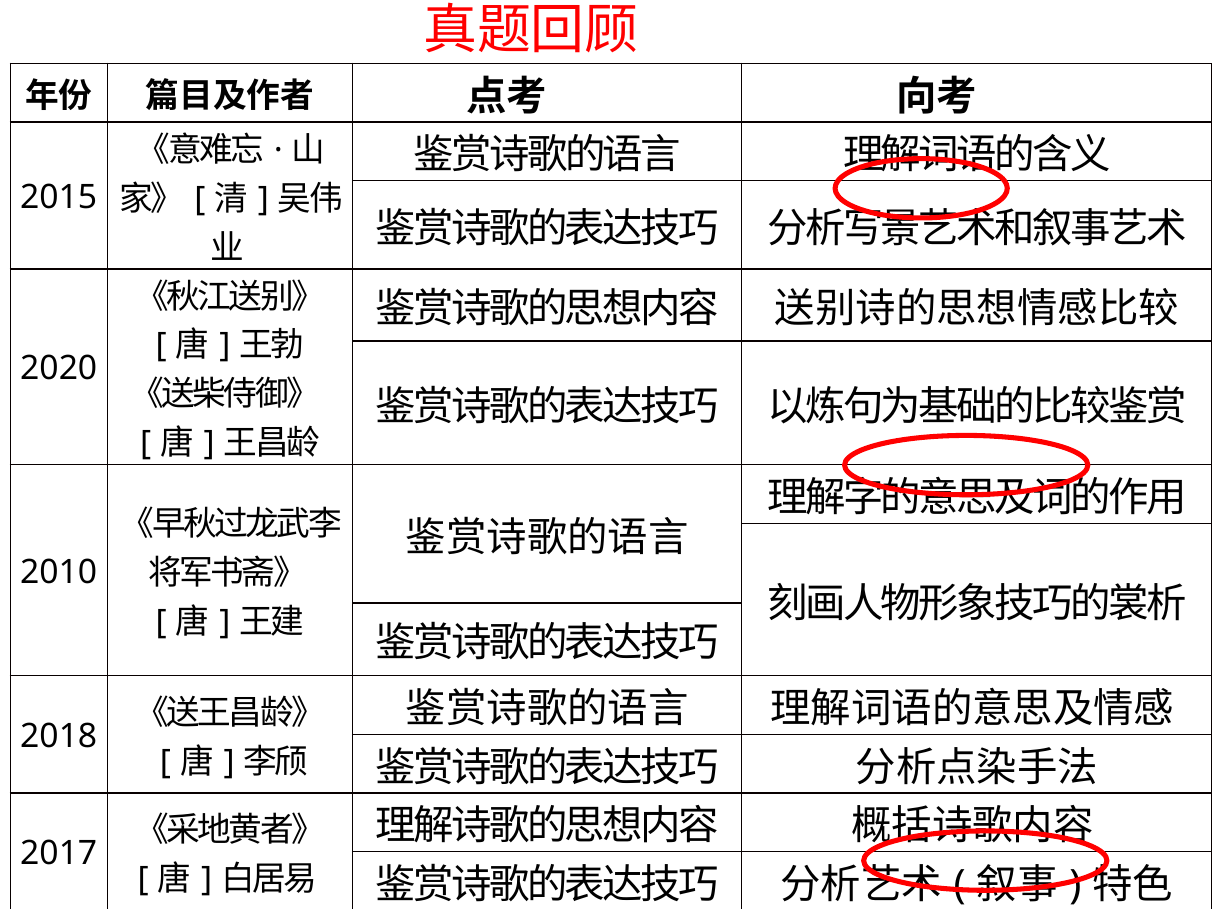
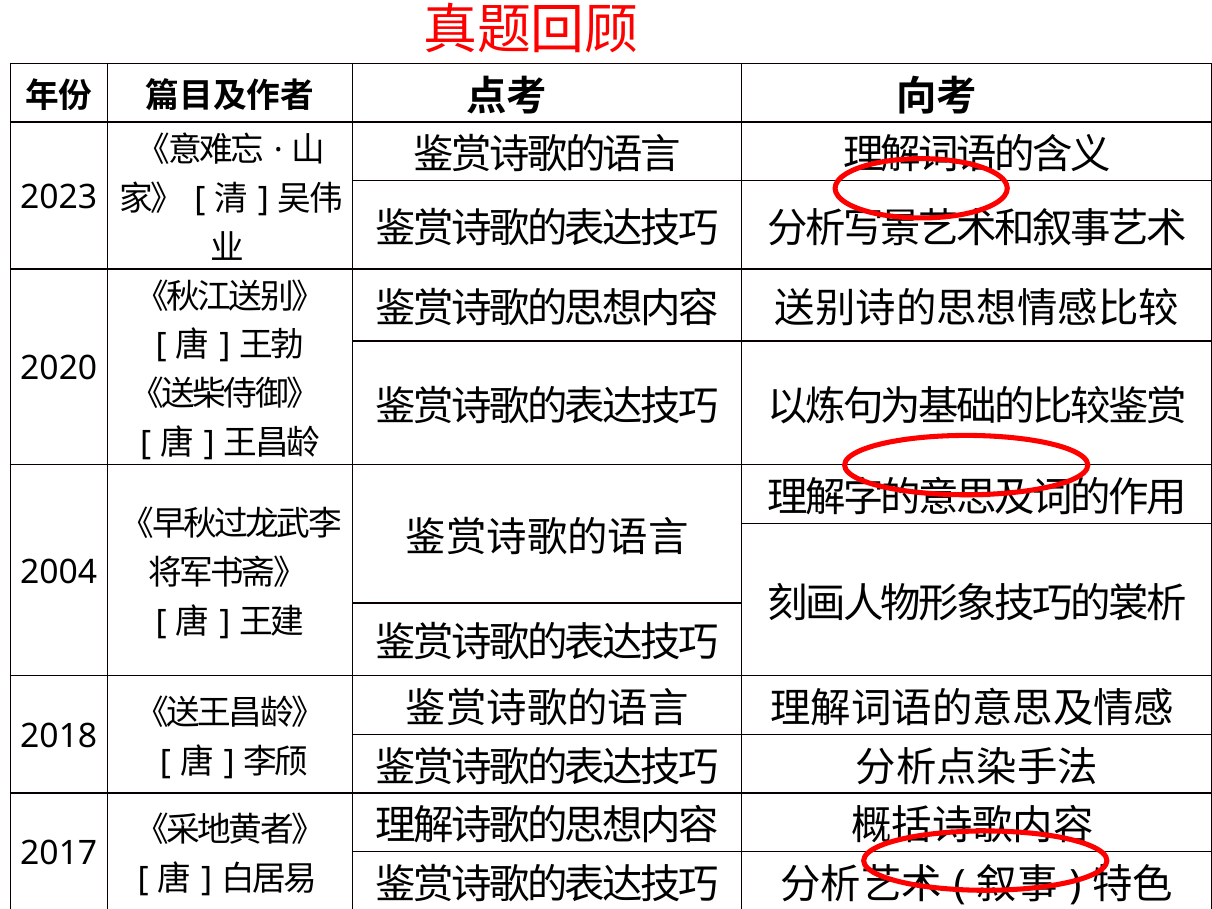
2015: 2015 -> 2023 (59, 197)
2010: 2010 -> 2004 (59, 572)
